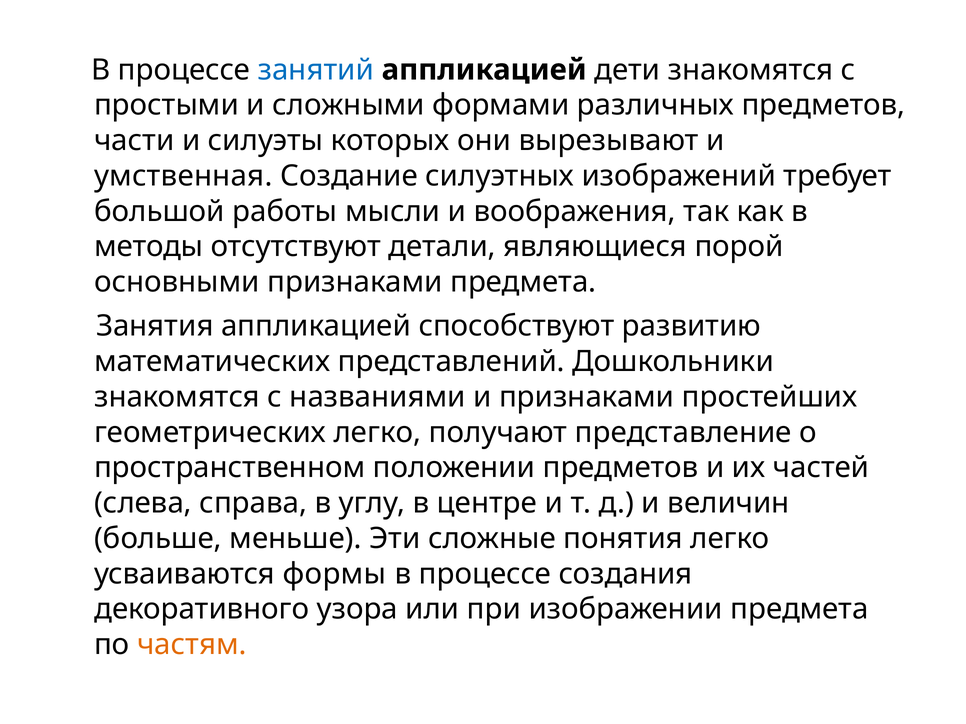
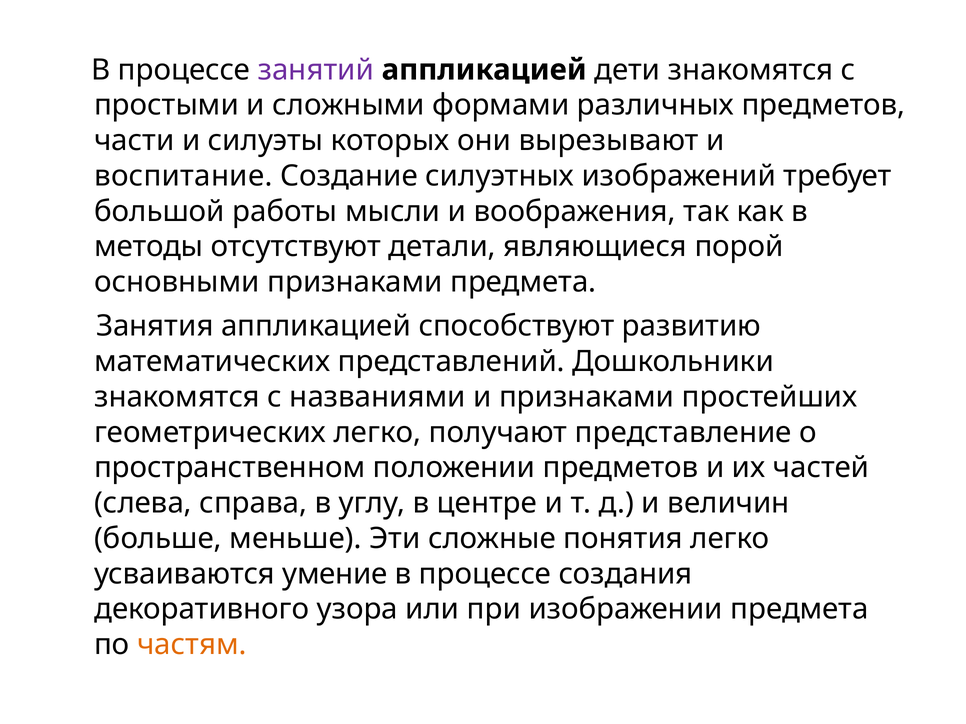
занятий colour: blue -> purple (316, 70)
умственная: умственная -> воспитание (183, 176)
формы: формы -> умение (335, 574)
